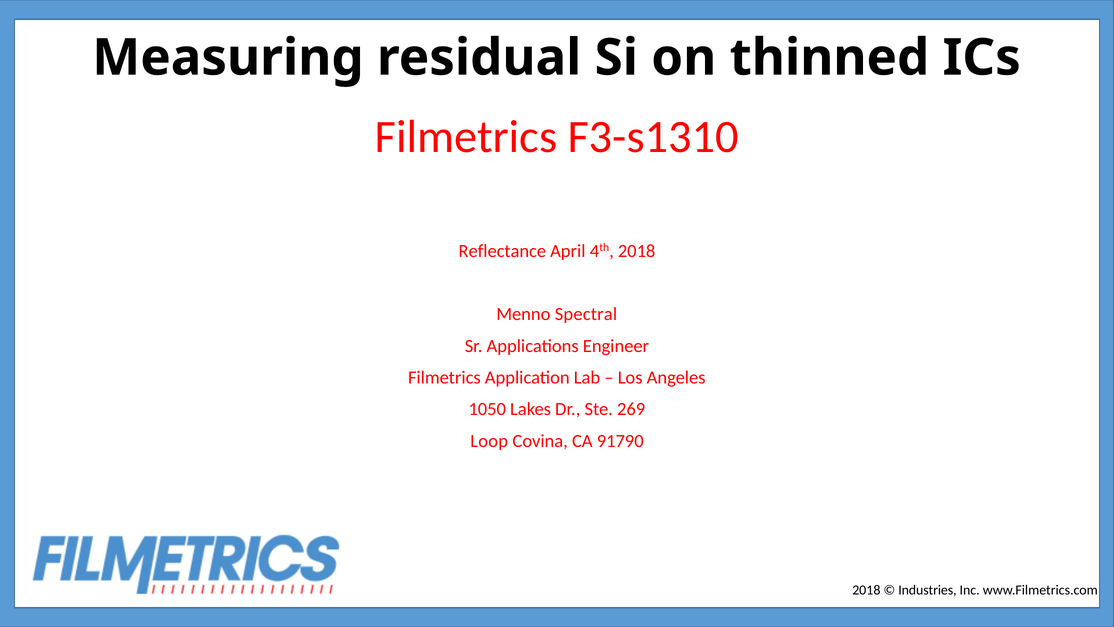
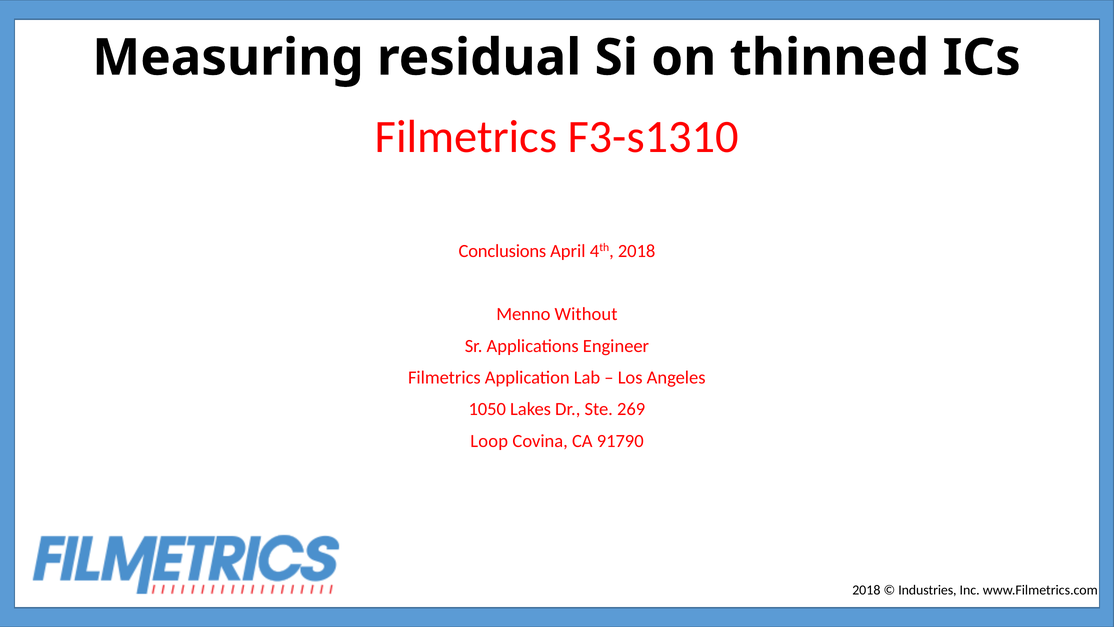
Reflectance: Reflectance -> Conclusions (502, 251)
Spectral: Spectral -> Without (586, 314)
